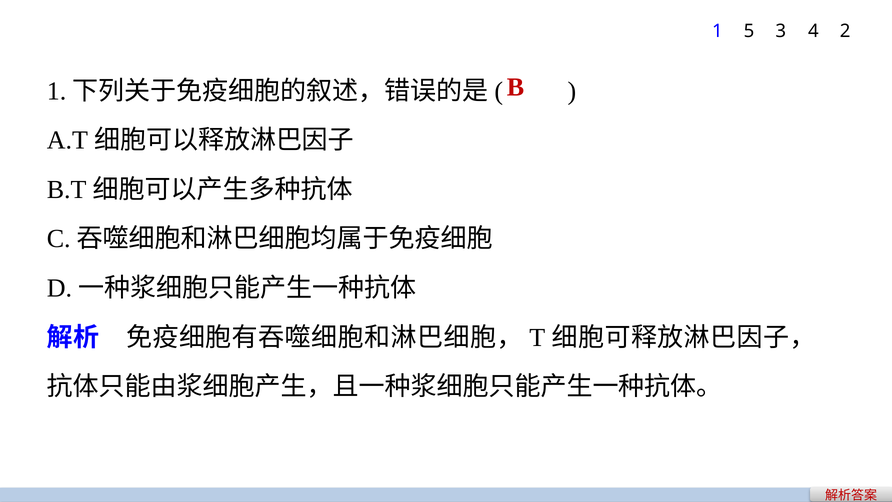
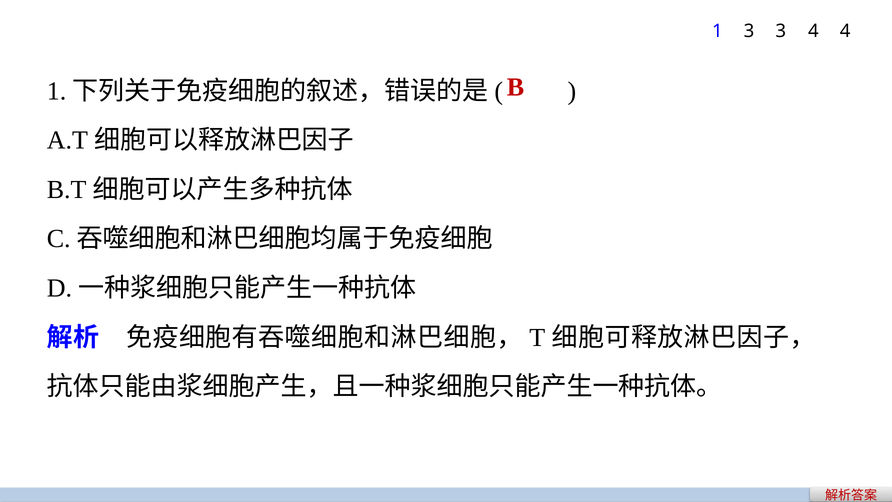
1 5: 5 -> 3 (749, 31)
4 2: 2 -> 4 (845, 31)
